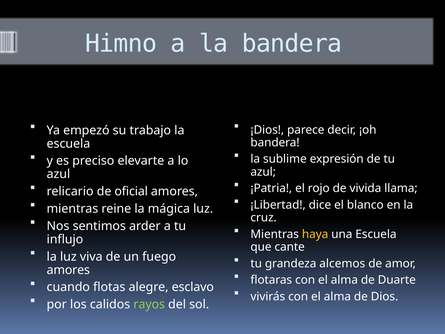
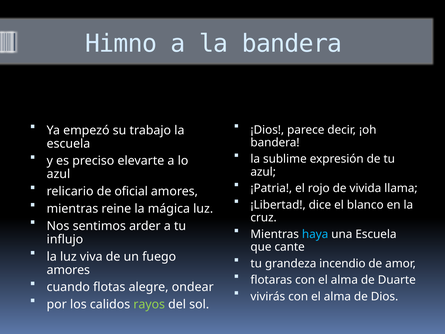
haya colour: yellow -> light blue (315, 234)
alcemos: alcemos -> incendio (342, 263)
esclavo: esclavo -> ondear (193, 287)
